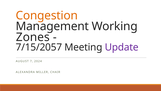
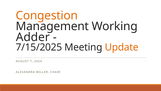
Zones: Zones -> Adder (33, 37)
7/15/2057: 7/15/2057 -> 7/15/2025 (39, 47)
Update colour: purple -> orange (122, 47)
